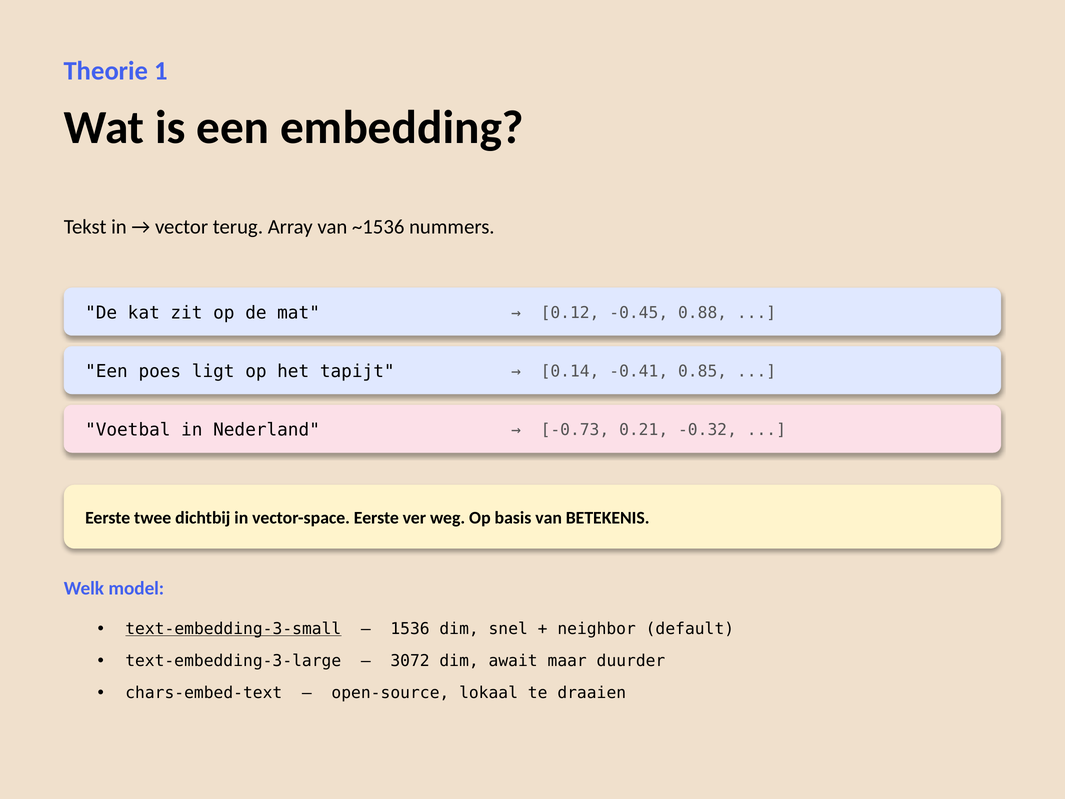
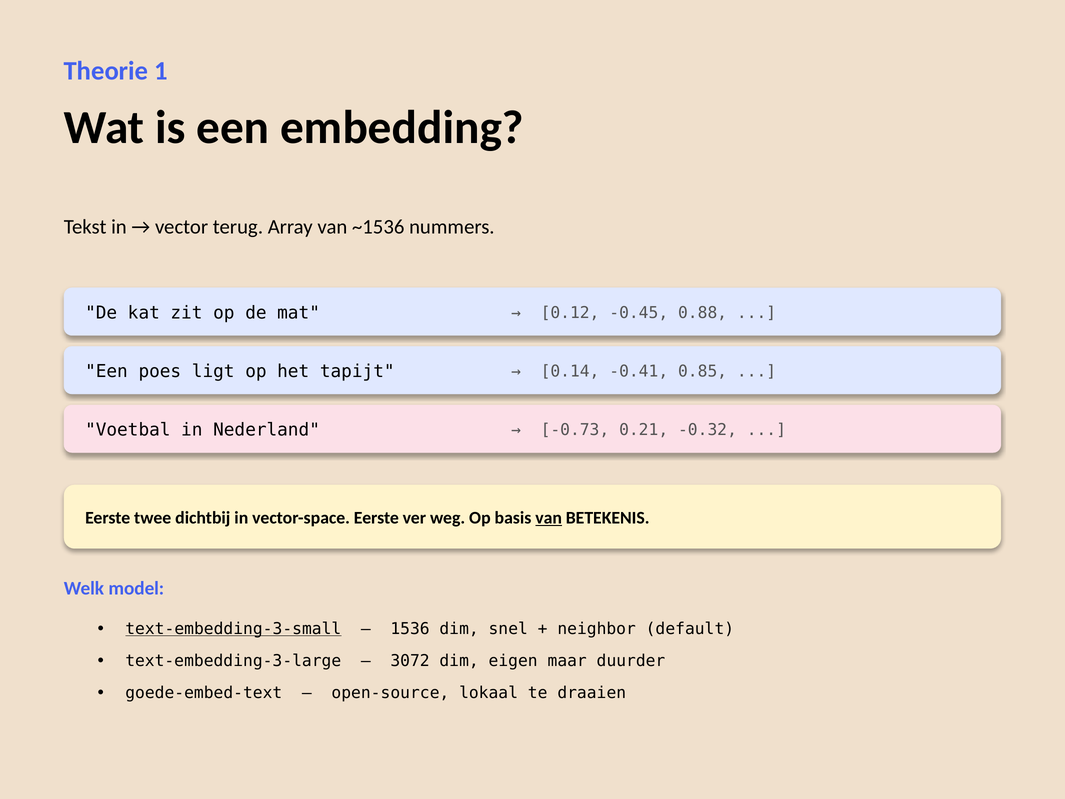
van underline: none -> present (549, 518)
await: await -> eigen (513, 661)
chars-embed-text: chars-embed-text -> goede-embed-text (204, 692)
